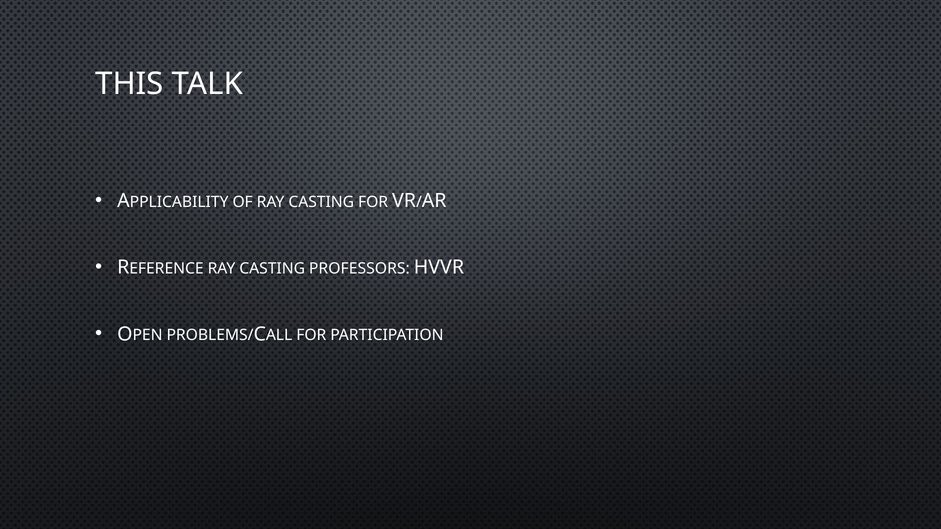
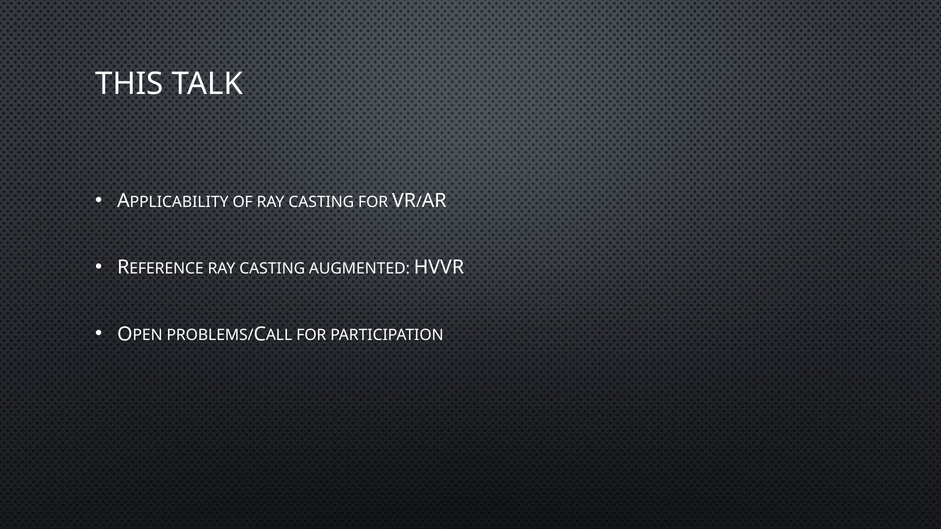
PROFESSORS: PROFESSORS -> AUGMENTED (359, 269)
